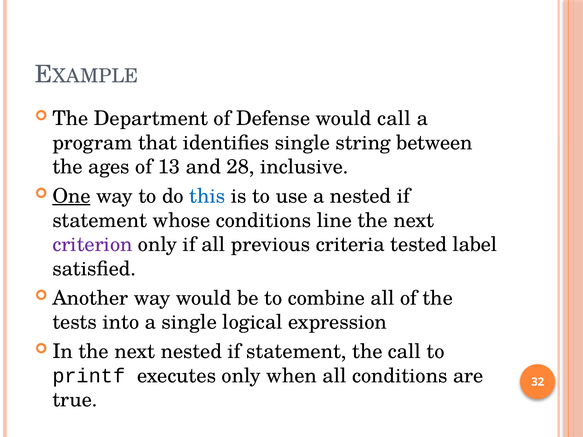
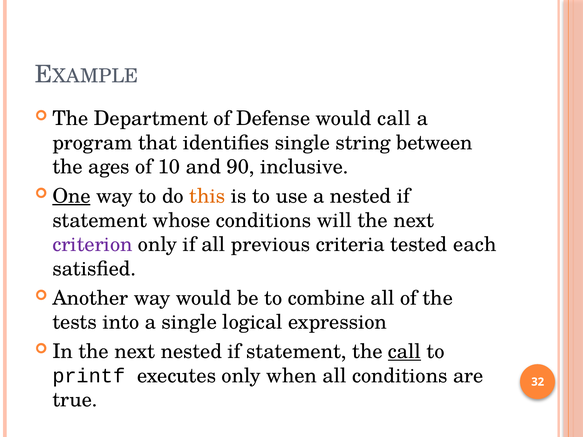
13: 13 -> 10 (169, 167)
28: 28 -> 90 (241, 167)
this colour: blue -> orange (207, 196)
line: line -> will (334, 220)
label: label -> each (475, 245)
call underline: none -> present (404, 352)
